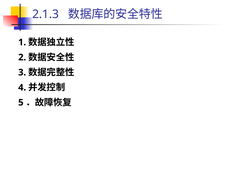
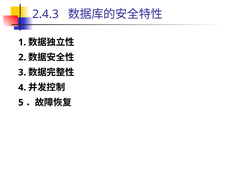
2.1.3: 2.1.3 -> 2.4.3 (46, 14)
